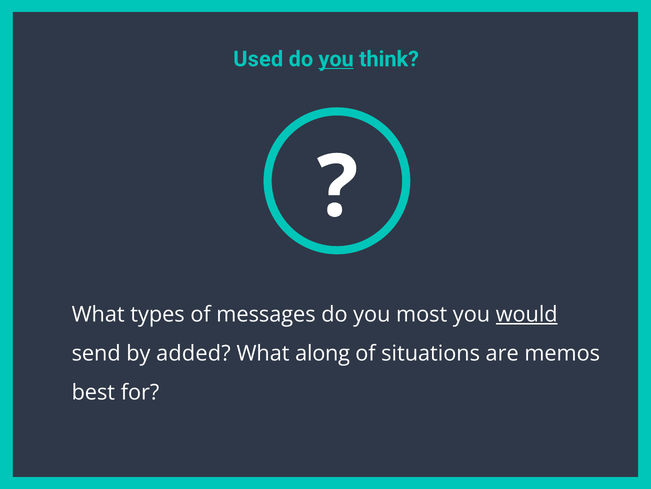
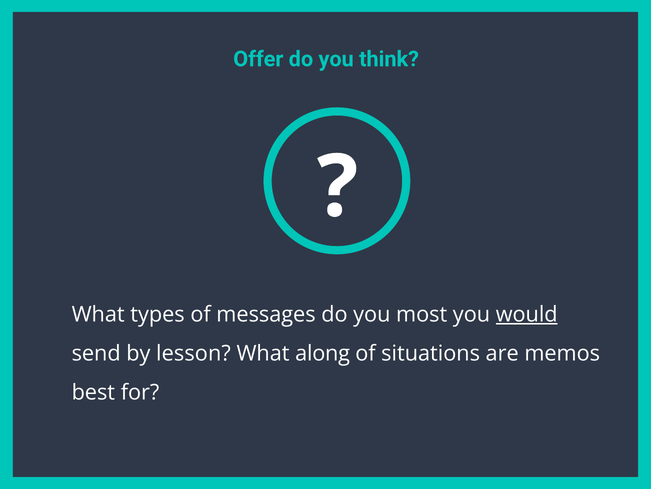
Used: Used -> Offer (258, 59)
you underline: present -> none (336, 59)
added: added -> lesson (193, 353)
